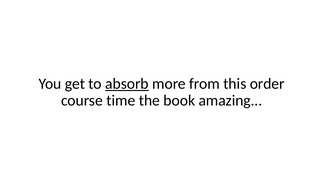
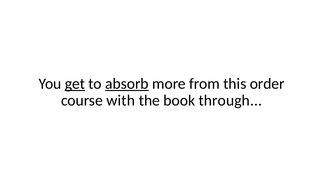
get underline: none -> present (75, 84)
time: time -> with (121, 100)
amazing: amazing -> through (230, 100)
